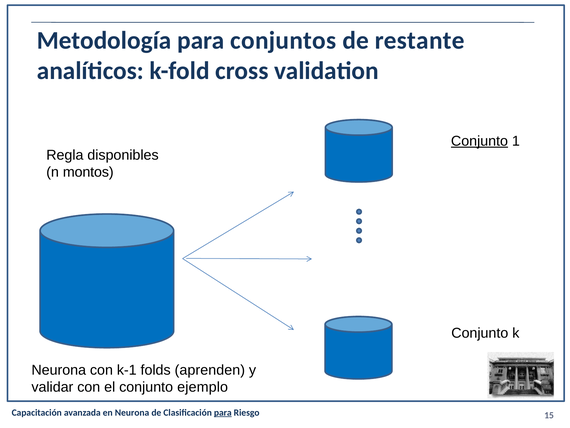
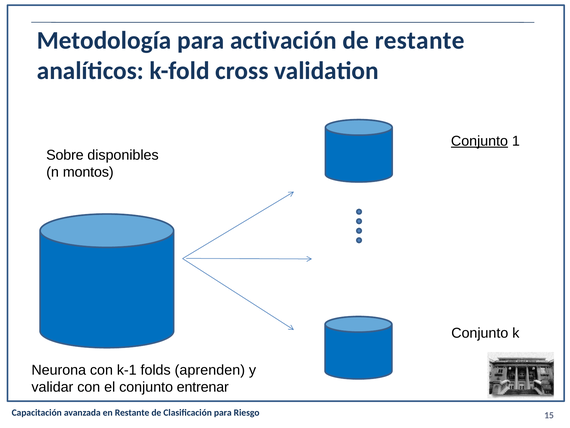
conjuntos: conjuntos -> activación (283, 40)
Regla: Regla -> Sobre (65, 155)
ejemplo: ejemplo -> entrenar (203, 387)
Neurona: Neurona -> Restante (132, 412)
para underline: present -> none (223, 412)
